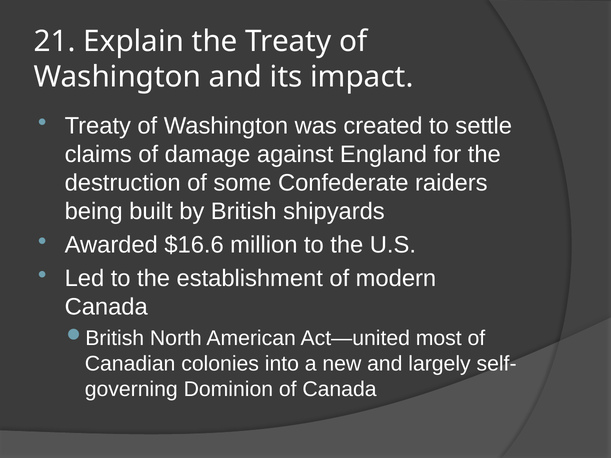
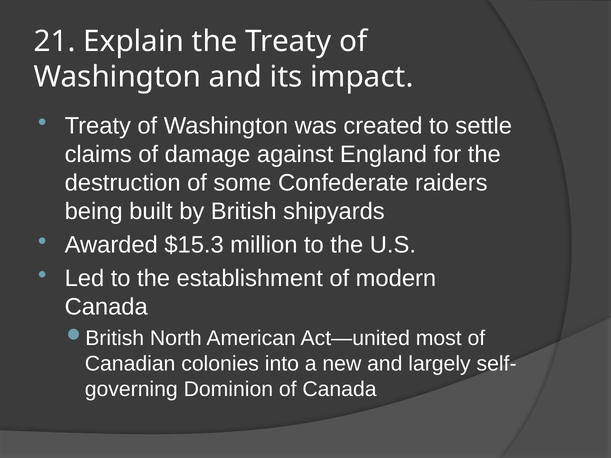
$16.6: $16.6 -> $15.3 (194, 245)
